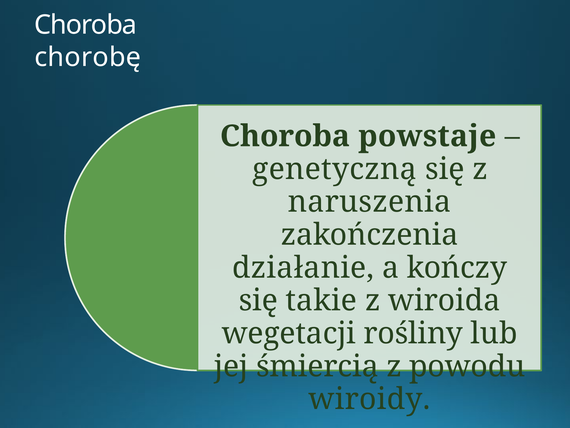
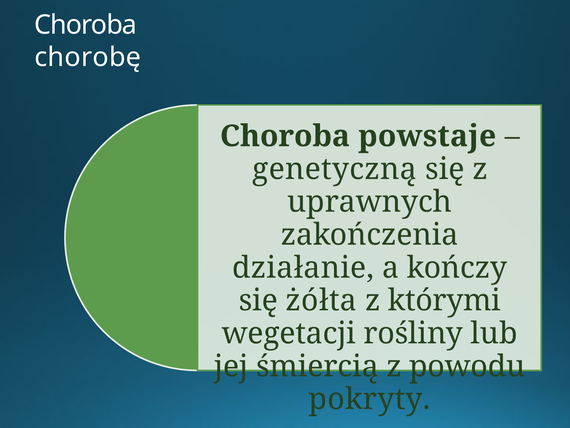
naruszenia: naruszenia -> uprawnych (370, 202)
takie: takie -> żółta (321, 300)
wiroida: wiroida -> którymi (444, 300)
wiroidy: wiroidy -> pokryty (369, 399)
